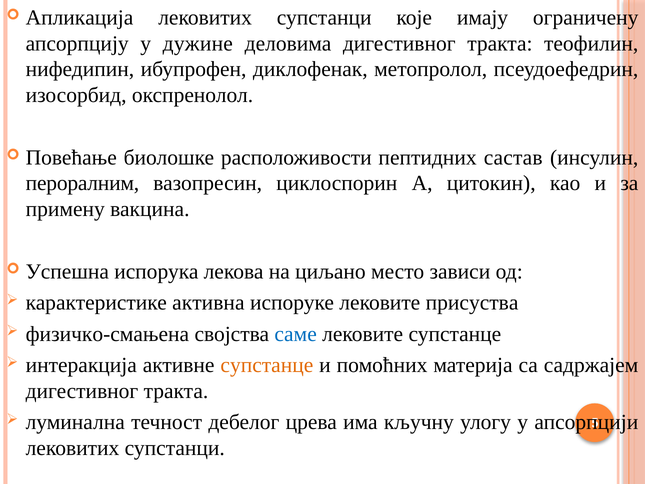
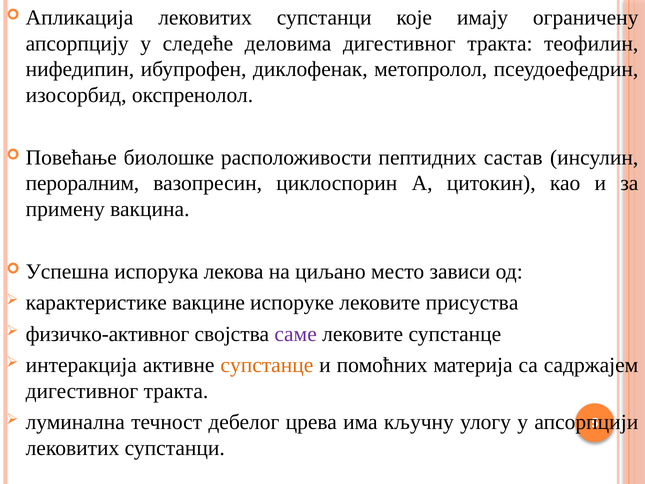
дужине: дужине -> следеће (198, 43)
активна: активна -> вакцине (209, 303)
физичко-смањена: физичко-смањена -> физичко-активног (108, 334)
саме colour: blue -> purple (296, 334)
